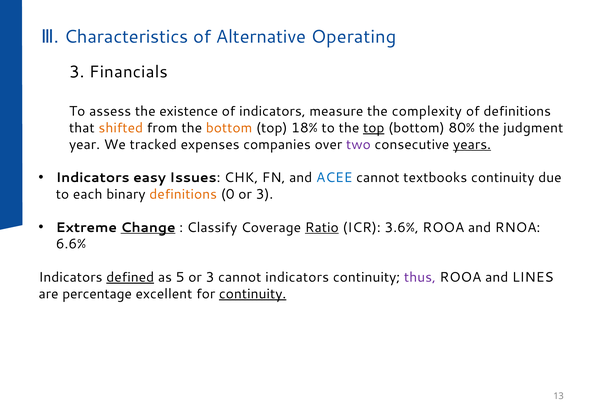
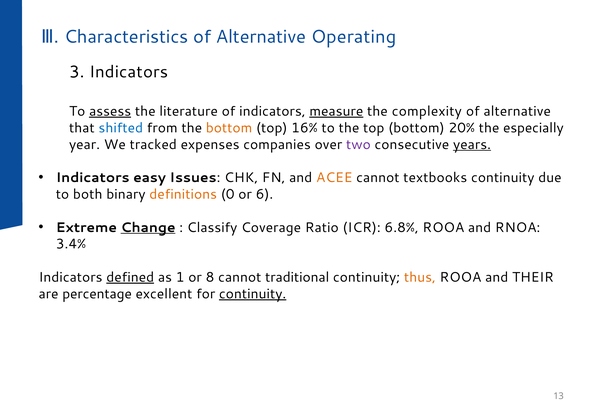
3 Financials: Financials -> Indicators (129, 72)
assess underline: none -> present (110, 111)
existence: existence -> literature (189, 111)
measure underline: none -> present (336, 111)
definitions: definitions -> alternative (517, 111)
shifted colour: orange -> blue (121, 128)
18%: 18% -> 16% (304, 128)
top underline: present -> none (374, 128)
80%: 80% -> 20% (462, 128)
judgment: judgment -> especially (533, 128)
ACEE colour: blue -> orange (334, 178)
each: each -> both (88, 194)
0 or 3: 3 -> 6 (264, 194)
Ratio underline: present -> none (322, 227)
3.6%: 3.6% -> 6.8% (402, 227)
6.6%: 6.6% -> 3.4% (71, 244)
5: 5 -> 1 (180, 277)
3: 3 -> 8 (210, 277)
cannot indicators: indicators -> traditional (297, 277)
thus colour: purple -> orange (420, 277)
LINES: LINES -> THEIR (533, 277)
